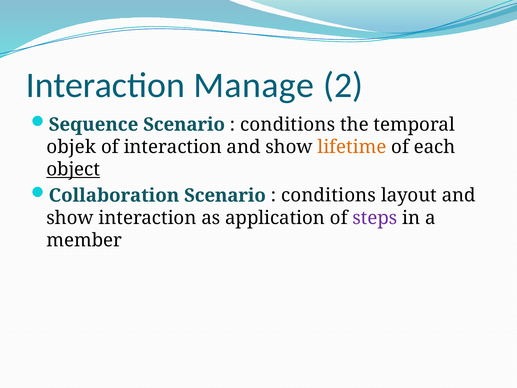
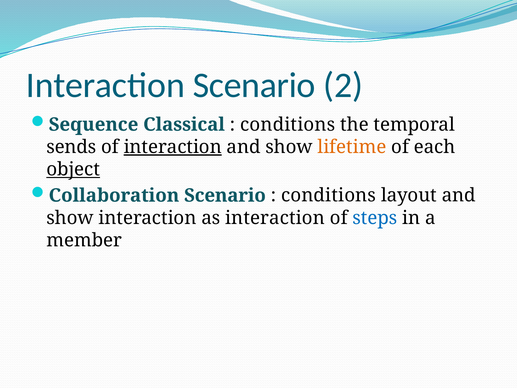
Interaction Manage: Manage -> Scenario (254, 85)
Sequence Scenario: Scenario -> Classical (184, 124)
objek: objek -> sends (71, 147)
interaction underline: none -> present (173, 147)
as application: application -> interaction (275, 218)
steps colour: purple -> blue (375, 218)
